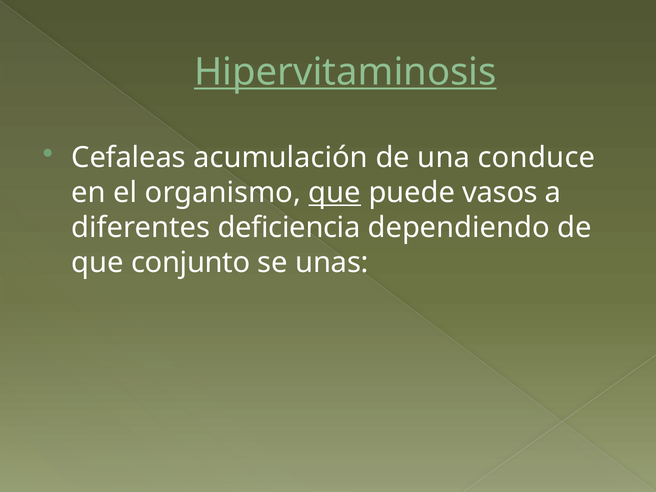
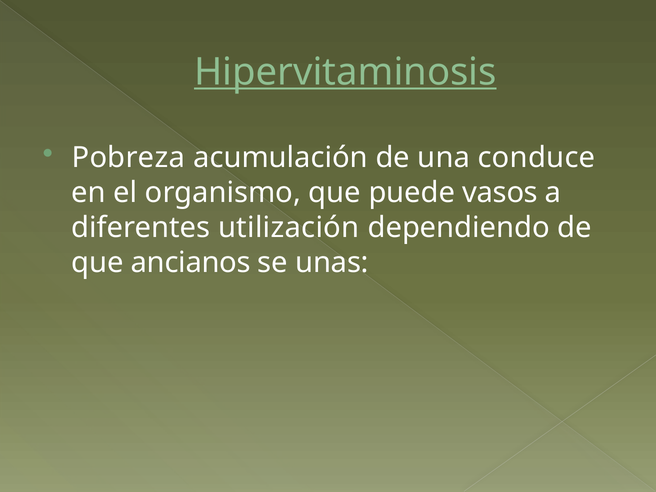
Cefaleas: Cefaleas -> Pobreza (128, 158)
que underline: present -> none (335, 193)
deficiencia: deficiencia -> utilización (289, 228)
conjunto: conjunto -> ancianos (191, 263)
